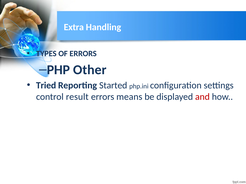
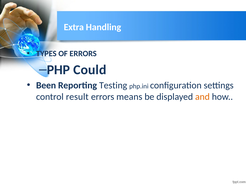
Other: Other -> Could (90, 70)
Tried: Tried -> Been (46, 86)
Started: Started -> Testing (113, 86)
and colour: red -> orange (202, 97)
